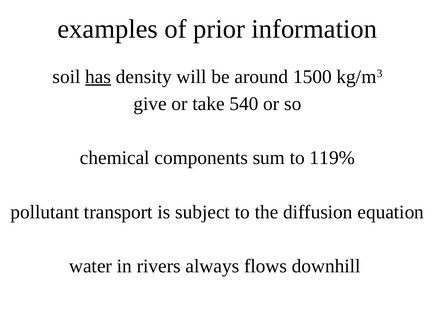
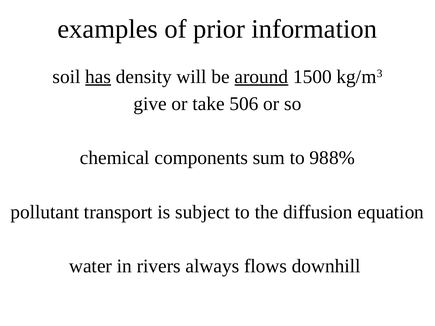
around underline: none -> present (261, 77)
540: 540 -> 506 (244, 104)
119%: 119% -> 988% (332, 158)
